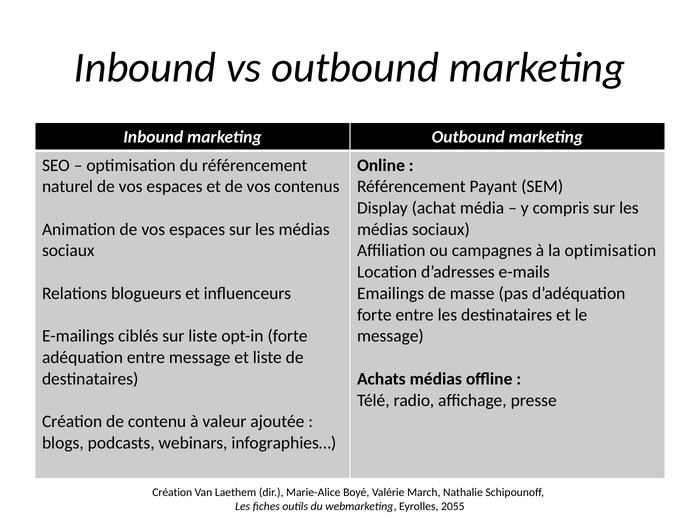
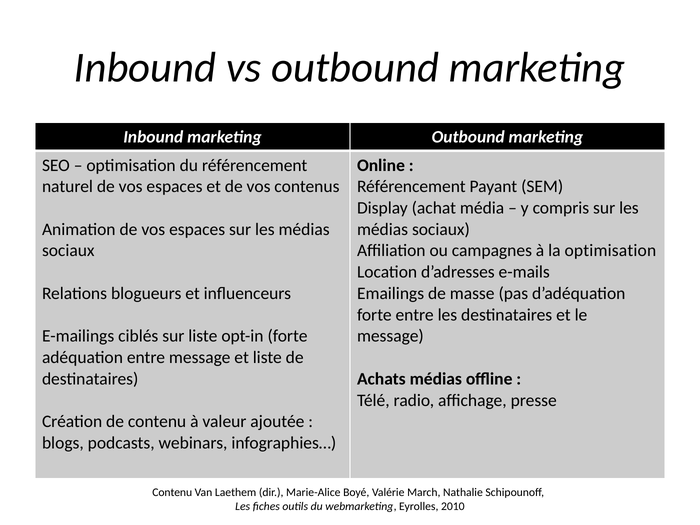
Création: Création -> Contenu (172, 492)
2055: 2055 -> 2010 (453, 506)
